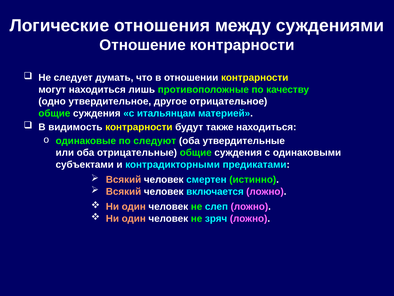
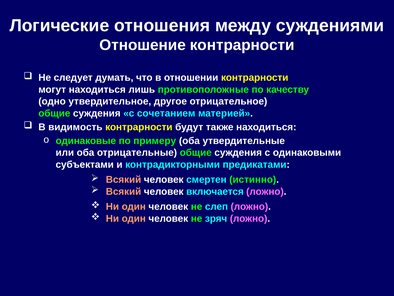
итальянцам: итальянцам -> сочетанием (166, 113)
следуют: следуют -> примеру (155, 141)
